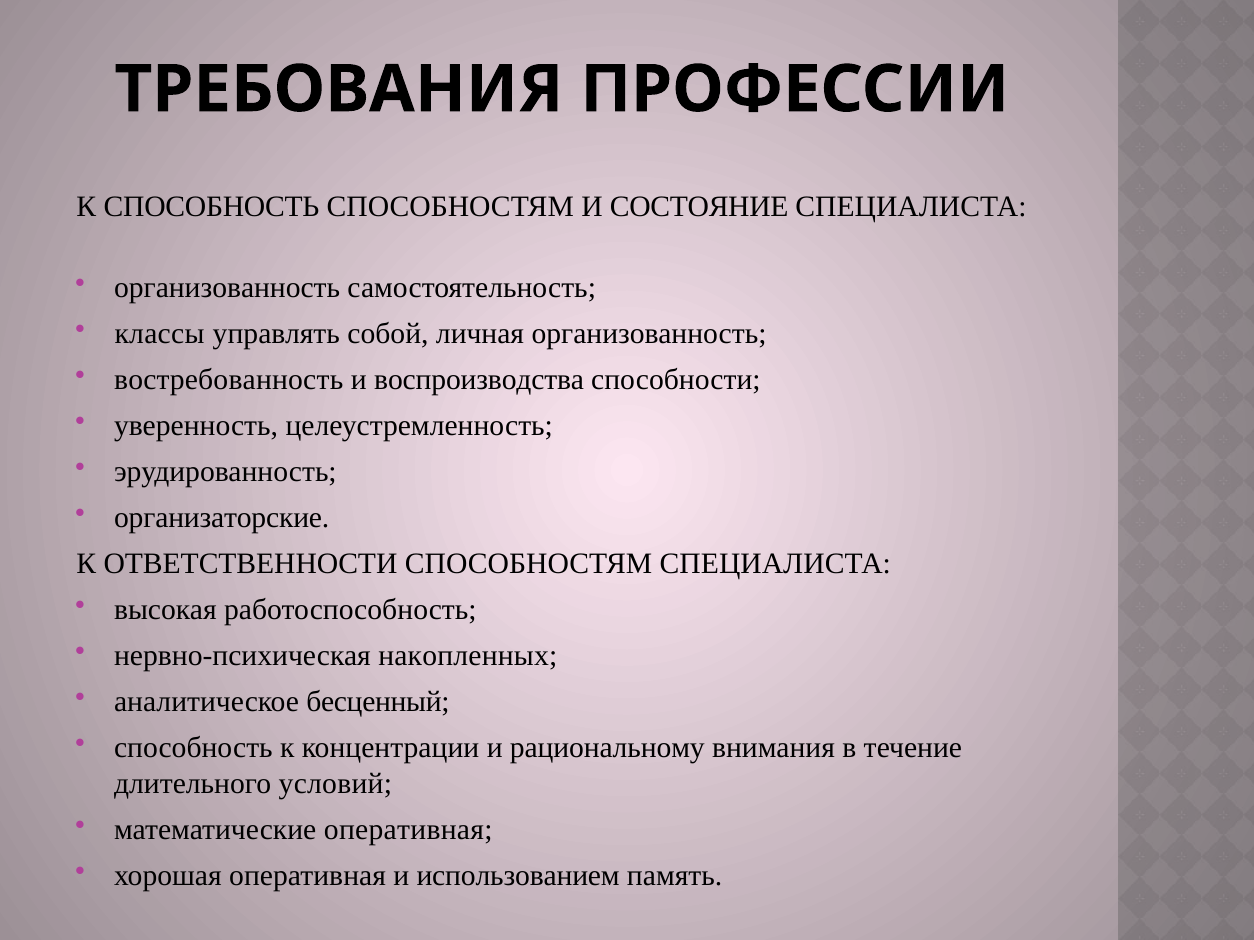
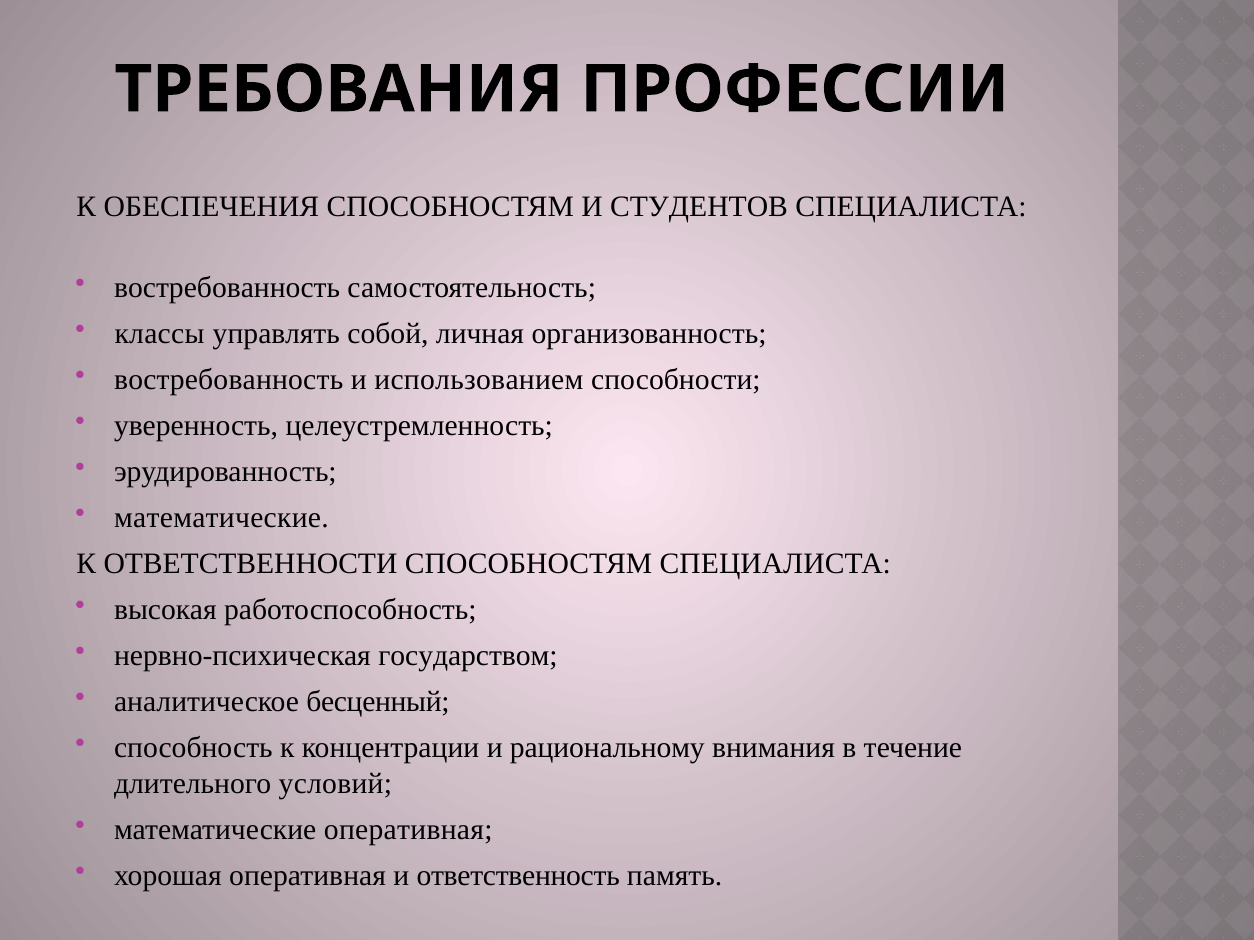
К СПОСОБНОСТЬ: СПОСОБНОСТЬ -> ОБЕСПЕЧЕНИЯ (211, 207)
СОСТОЯНИЕ: СОСТОЯНИЕ -> СТУДЕНТОВ (699, 207)
организованность: организованность -> востребованность (227, 288)
воспроизводства: воспроизводства -> использованием (479, 380)
организаторские: организаторские -> математические (221, 518)
накопленных: накопленных -> государством (468, 656)
использованием: использованием -> ответственность (518, 876)
